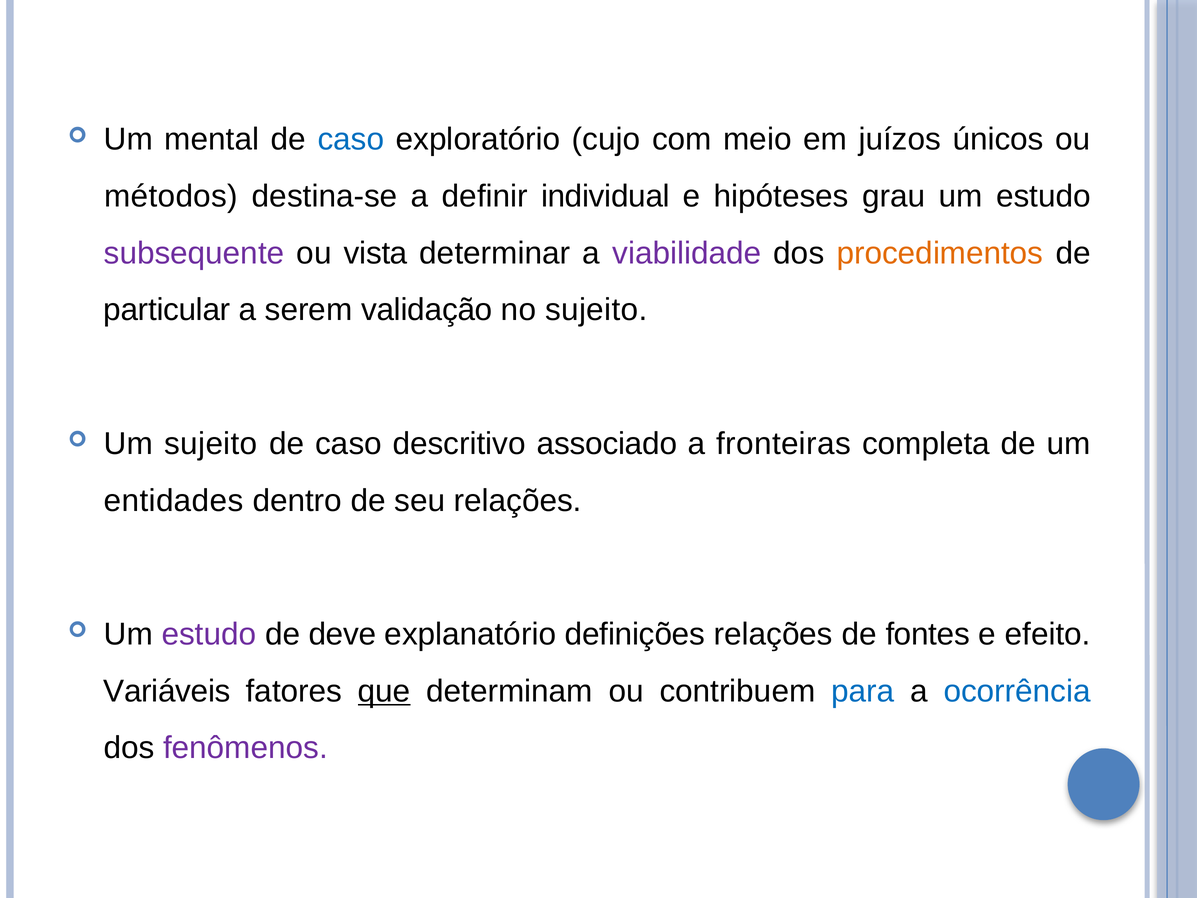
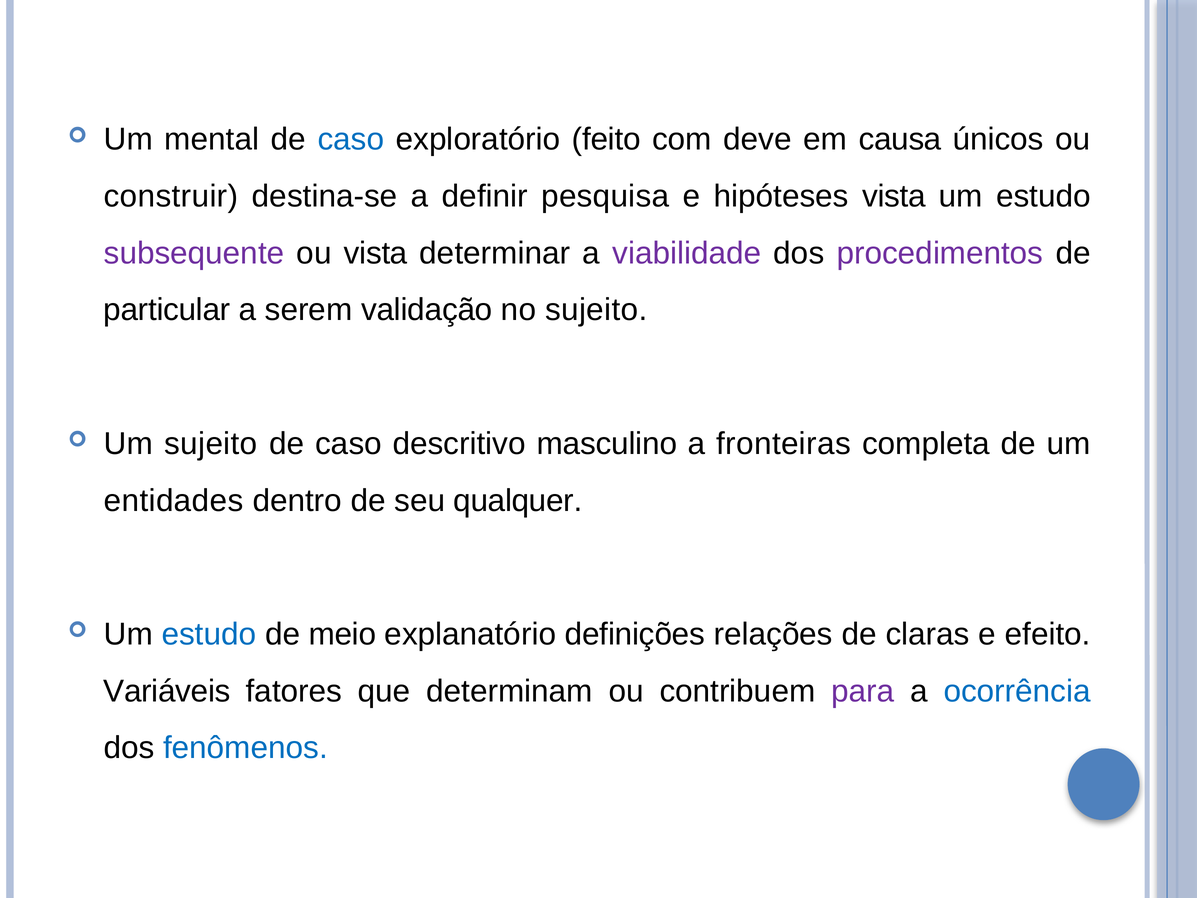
cujo: cujo -> feito (606, 139)
meio: meio -> deve (757, 139)
juízos: juízos -> causa (900, 139)
métodos: métodos -> construir (171, 196)
individual: individual -> pesquisa (605, 196)
hipóteses grau: grau -> vista (894, 196)
procedimentos colour: orange -> purple (940, 253)
associado: associado -> masculino (607, 444)
seu relações: relações -> qualquer (518, 500)
estudo colour: purple -> blue (209, 634)
deve: deve -> meio (342, 634)
fontes: fontes -> claras (928, 634)
que underline: present -> none (384, 691)
para colour: blue -> purple (863, 691)
fenômenos colour: purple -> blue (246, 748)
